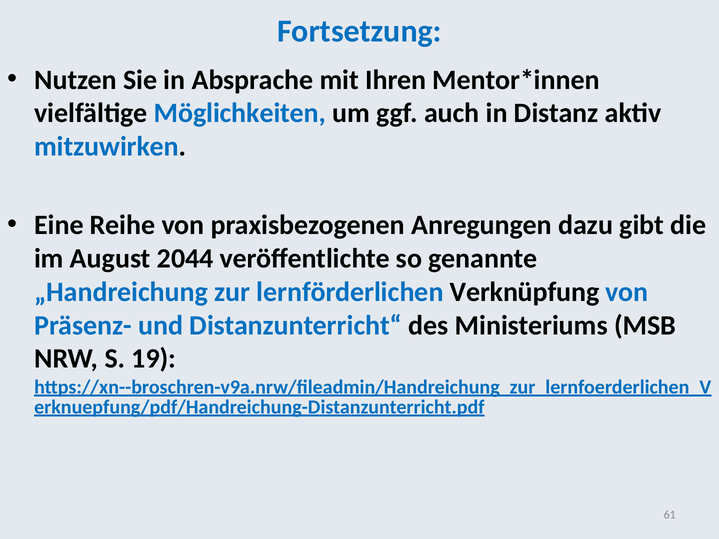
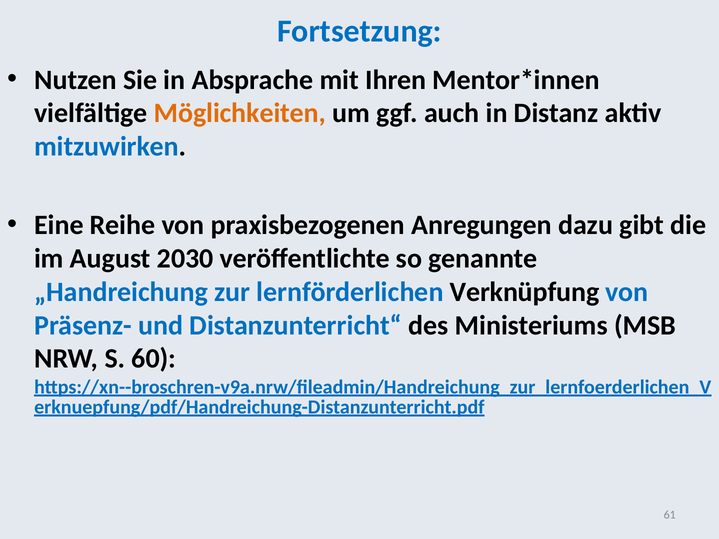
Möglichkeiten colour: blue -> orange (240, 113)
2044: 2044 -> 2030 (185, 258)
19: 19 -> 60 (154, 359)
